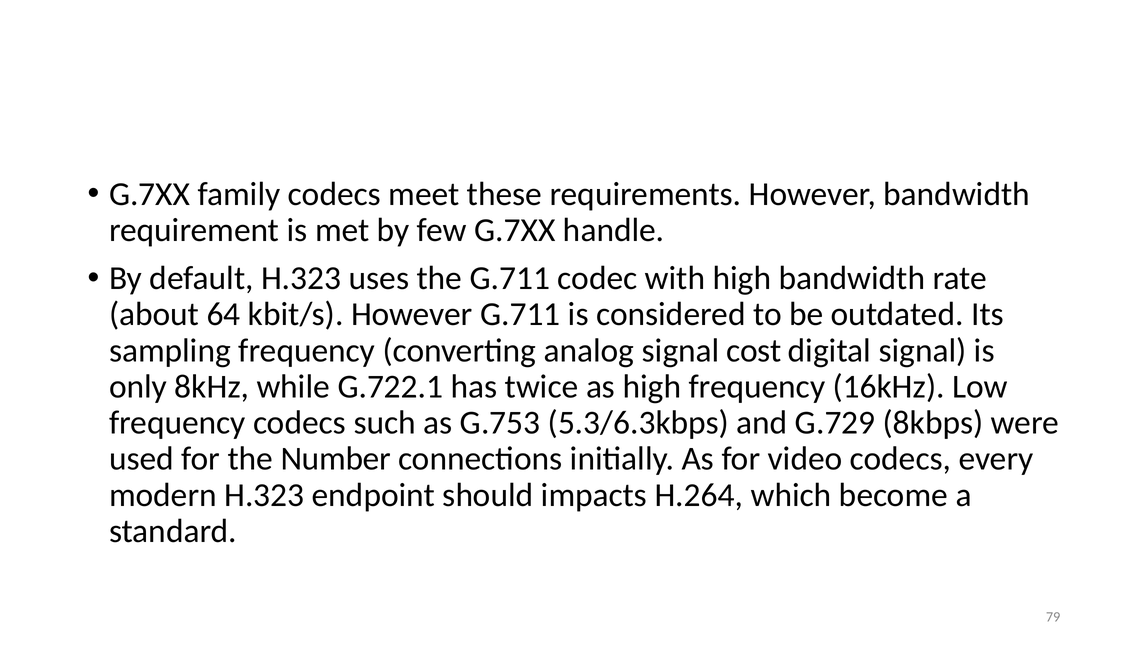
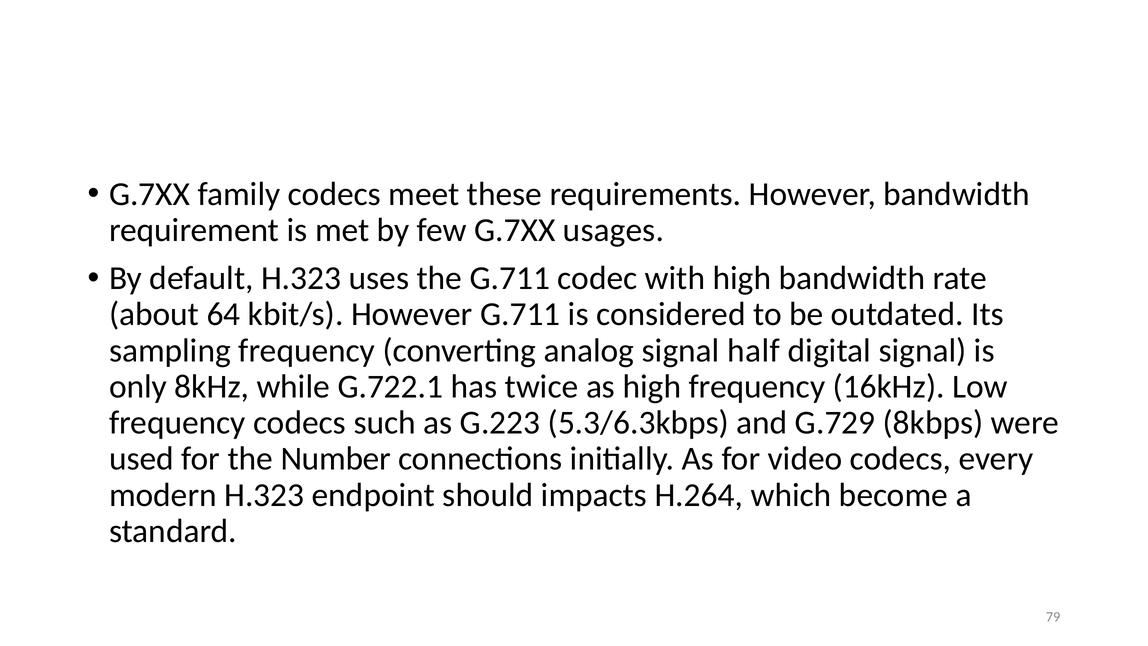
handle: handle -> usages (614, 230)
cost: cost -> half (754, 350)
G.753: G.753 -> G.223 (500, 423)
